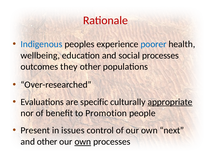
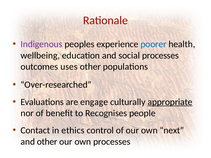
Indigenous colour: blue -> purple (41, 44)
they: they -> uses (69, 67)
specific: specific -> engage (94, 102)
Promotion: Promotion -> Recognises (106, 113)
Present: Present -> Contact (35, 131)
issues: issues -> ethics (73, 131)
own underline: present -> none (83, 142)
